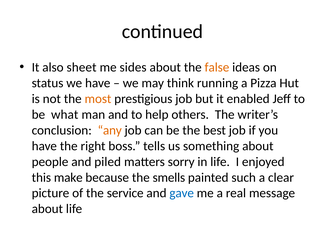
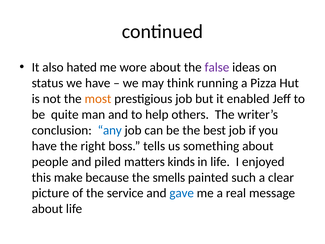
sheet: sheet -> hated (82, 67)
sides: sides -> wore (133, 67)
false colour: orange -> purple (217, 67)
what: what -> quite (65, 114)
any colour: orange -> blue (110, 130)
sorry: sorry -> kinds (181, 162)
